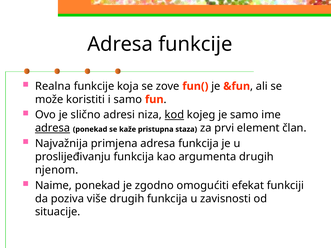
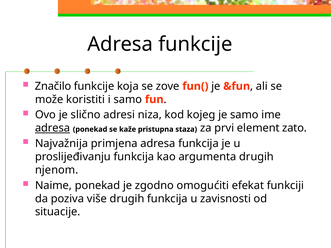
Realna: Realna -> Značilo (53, 86)
kod underline: present -> none (174, 115)
član: član -> zato (295, 128)
